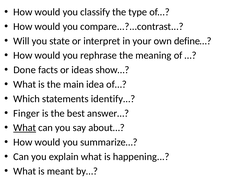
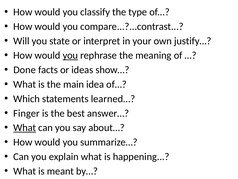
define…: define… -> justify… (193, 41)
you underline: none -> present (70, 55)
identify…: identify… -> learned… (113, 99)
